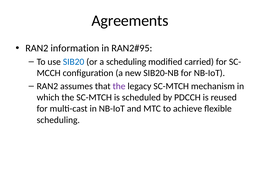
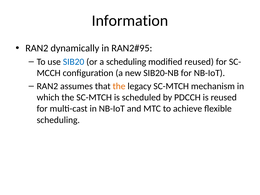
Agreements: Agreements -> Information (130, 21)
information: information -> dynamically (75, 48)
modified carried: carried -> reused (199, 62)
the colour: purple -> orange (119, 86)
